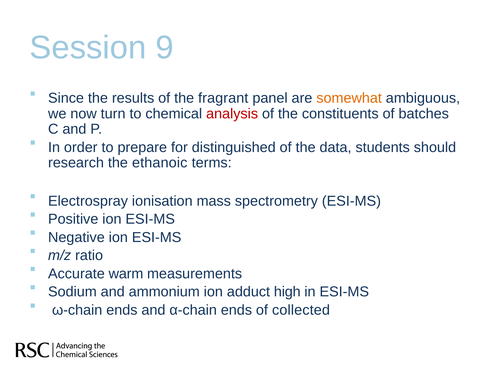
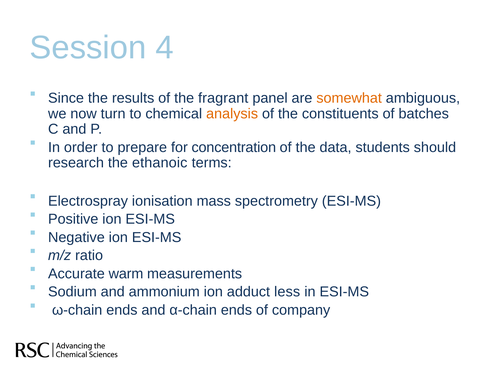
9: 9 -> 4 (165, 48)
analysis colour: red -> orange (232, 114)
distinguished: distinguished -> concentration (234, 148)
high: high -> less (287, 292)
collected: collected -> company (301, 311)
